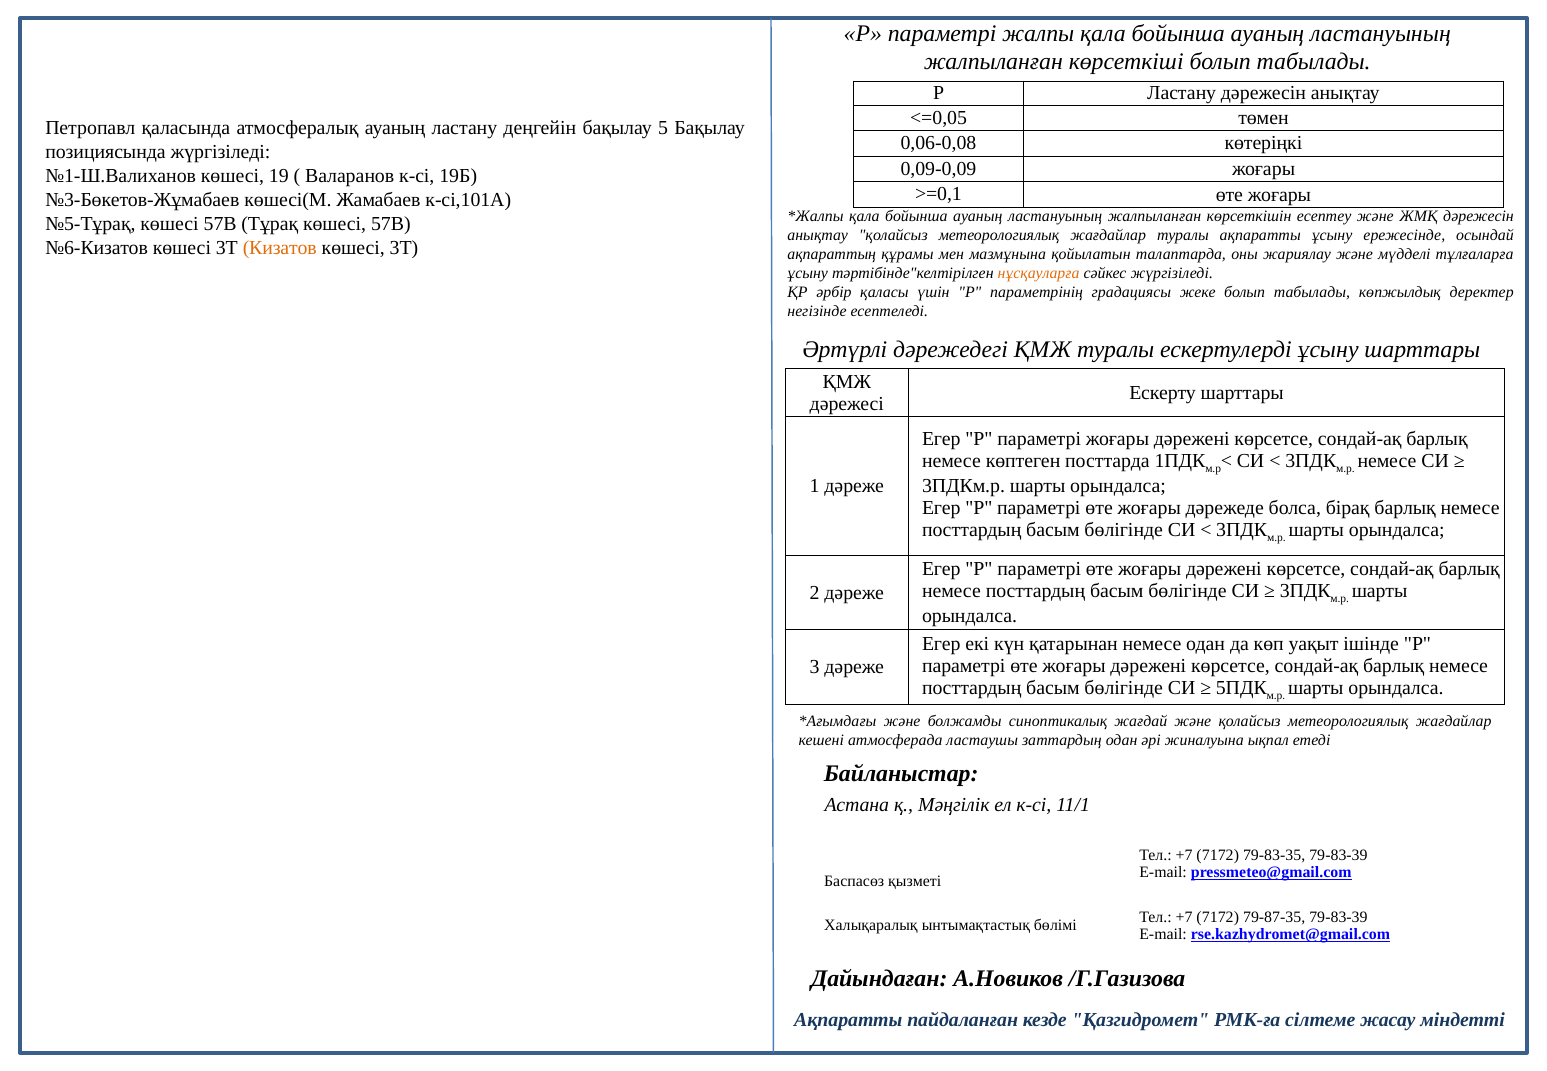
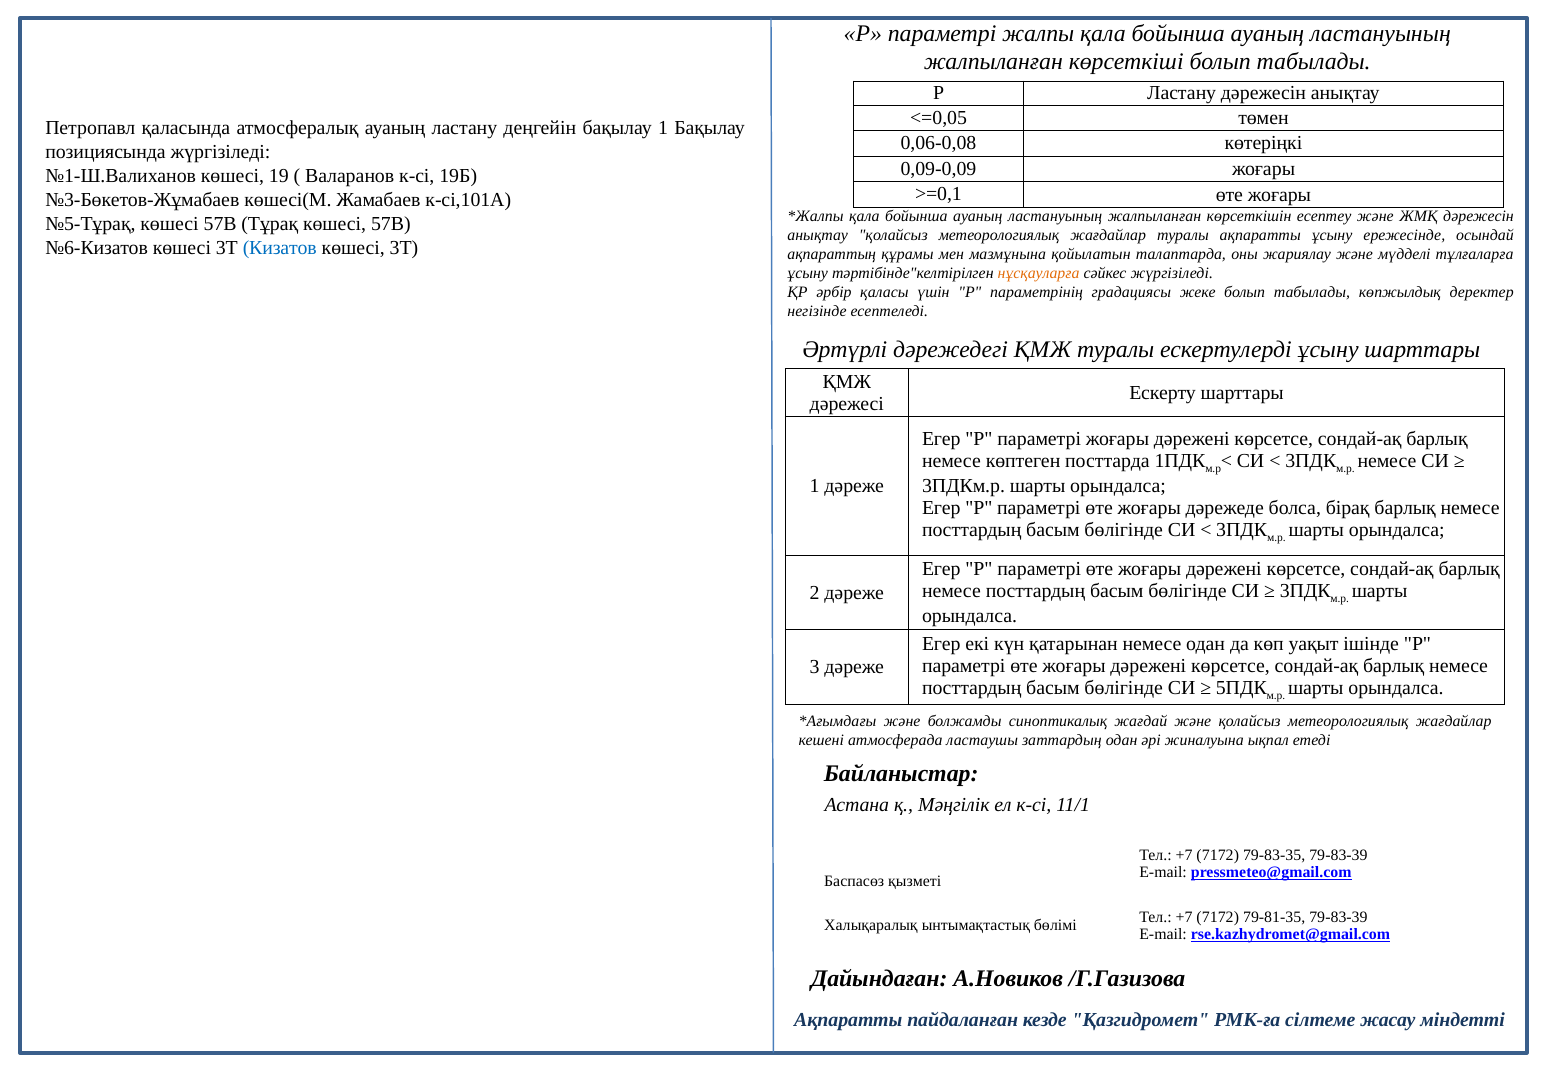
бақылау 5: 5 -> 1 (663, 128)
Кизатов colour: orange -> blue (280, 248)
79-87-35: 79-87-35 -> 79-81-35 (1274, 917)
